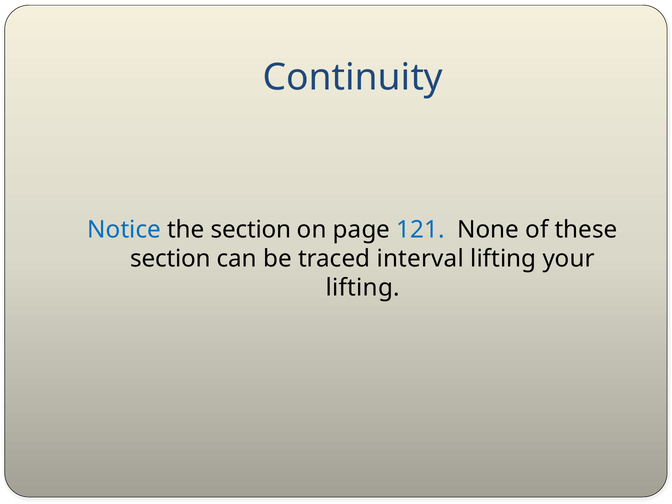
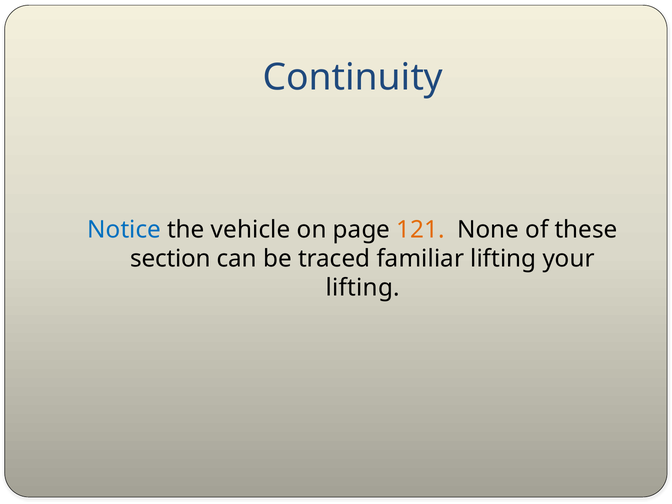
the section: section -> vehicle (251, 230)
121 colour: blue -> orange (421, 230)
interval: interval -> familiar (420, 259)
